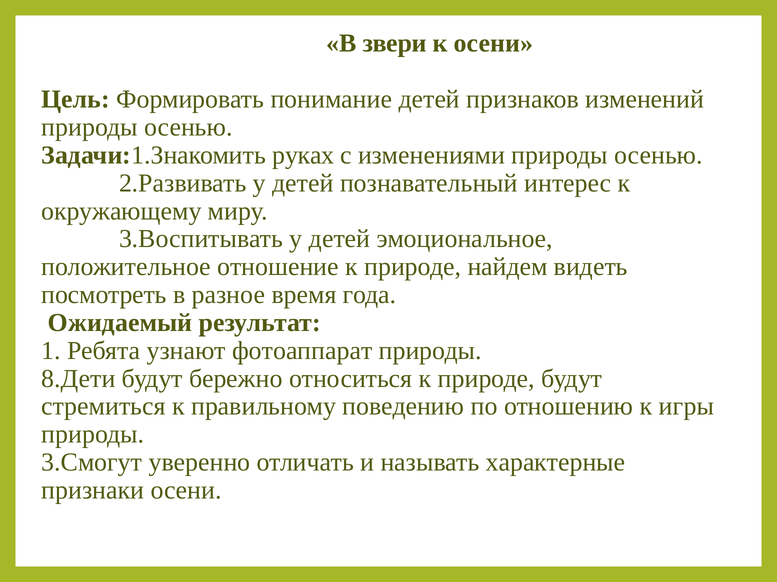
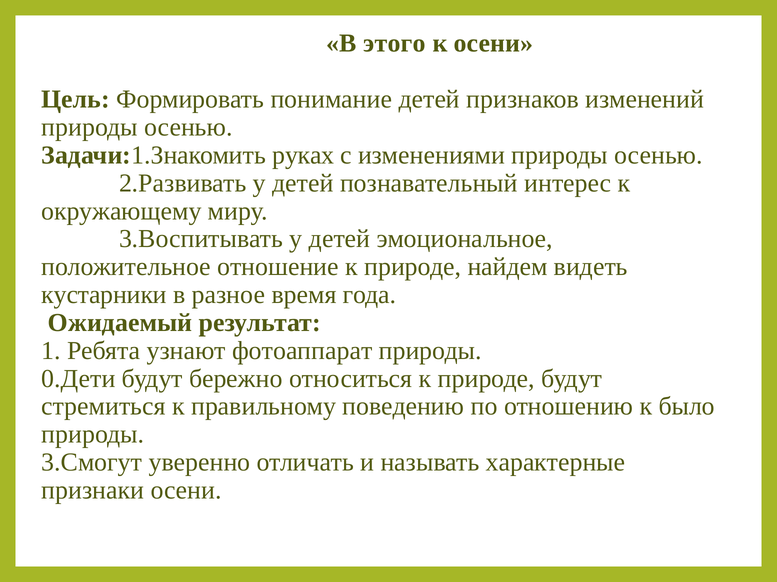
звери: звери -> этого (394, 43)
посмотреть: посмотреть -> кустарники (104, 295)
8.Дети: 8.Дети -> 0.Дети (78, 379)
игры: игры -> было (687, 407)
